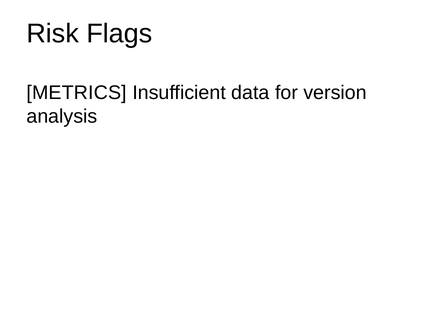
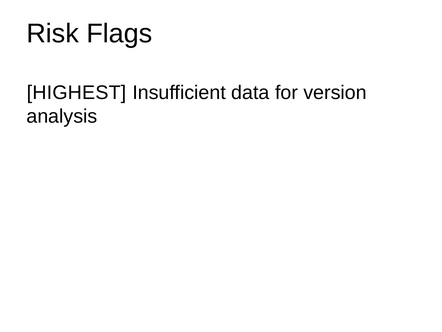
METRICS: METRICS -> HIGHEST (77, 93)
